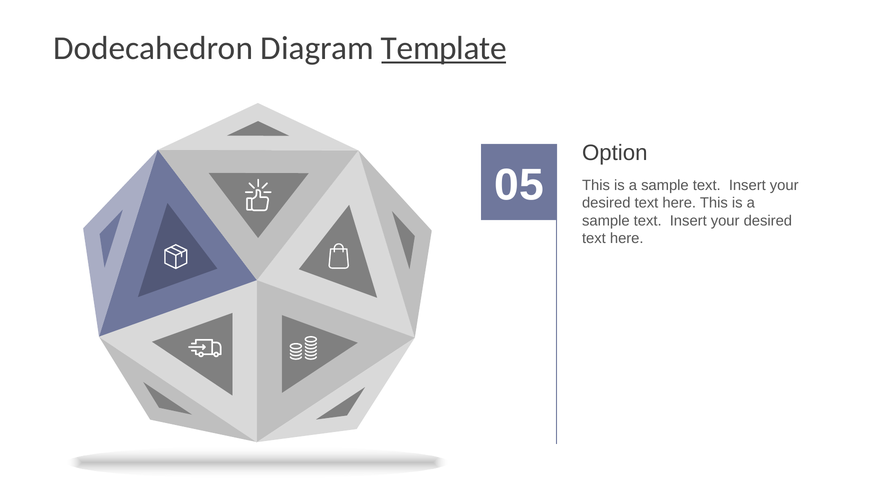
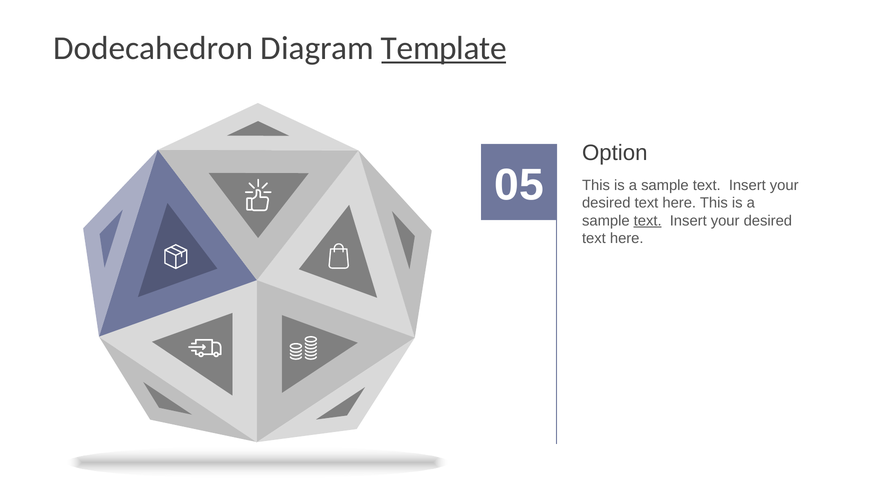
text underline: none -> present (648, 221)
